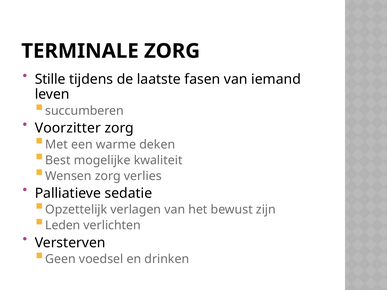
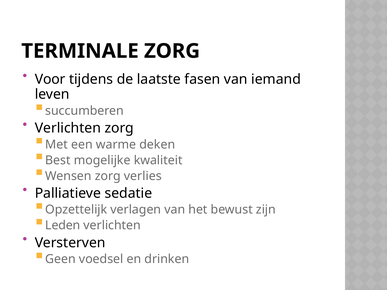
Stille: Stille -> Voor (50, 79)
Voorzitter: Voorzitter -> Verlichten (68, 128)
